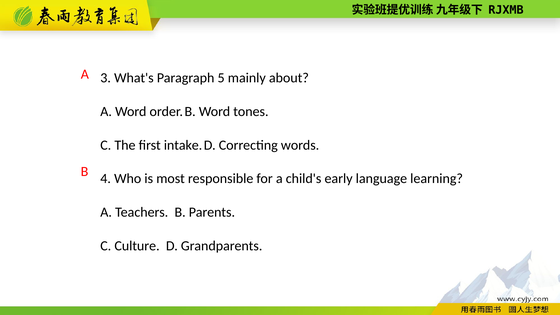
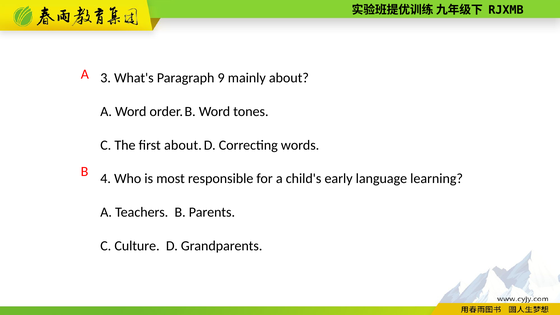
5: 5 -> 9 (221, 78)
first intake: intake -> about (183, 145)
